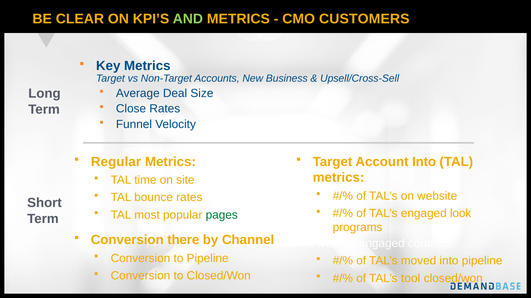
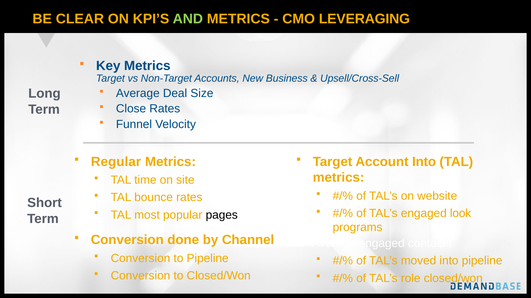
CUSTOMERS: CUSTOMERS -> LEVERAGING (364, 19)
pages colour: green -> black (222, 215)
there: there -> done (183, 240)
tool: tool -> role (411, 279)
